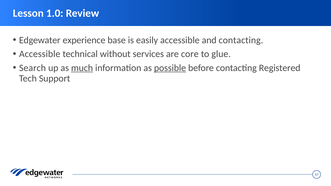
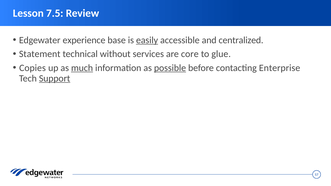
1.0: 1.0 -> 7.5 (55, 13)
easily underline: none -> present (147, 40)
and contacting: contacting -> centralized (241, 40)
Accessible: Accessible -> Statement (40, 54)
Search: Search -> Copies (32, 68)
Registered: Registered -> Enterprise (280, 68)
Support underline: none -> present (55, 78)
